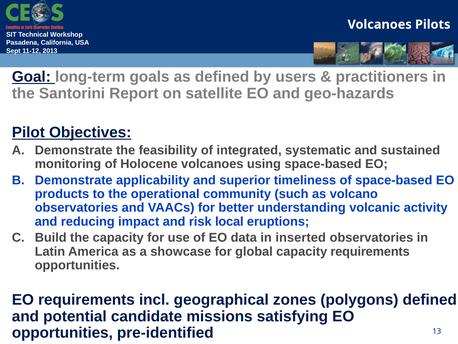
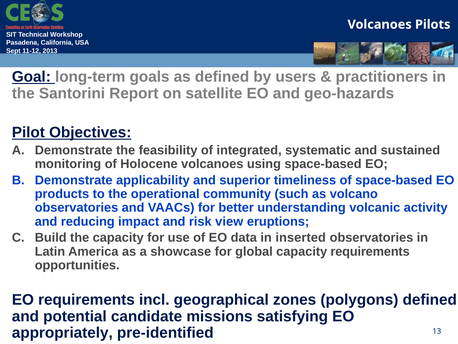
local: local -> view (229, 221)
opportunities: opportunities -> appropriately (62, 332)
